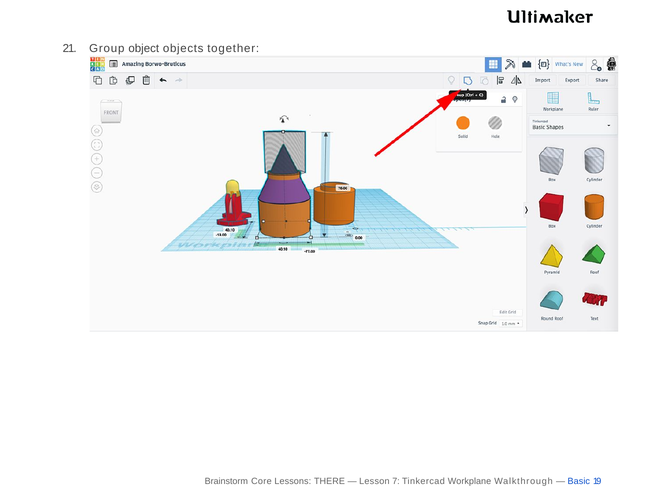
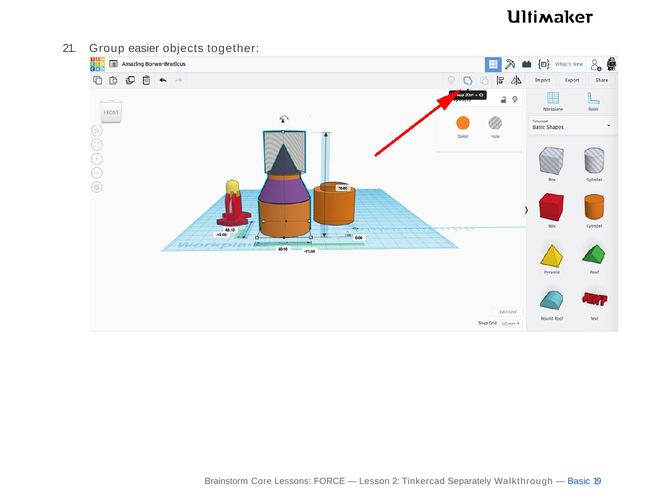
object: object -> easier (144, 48)
THERE: THERE -> FORCE (330, 482)
7: 7 -> 2 (396, 482)
Workplane: Workplane -> Separately (469, 482)
